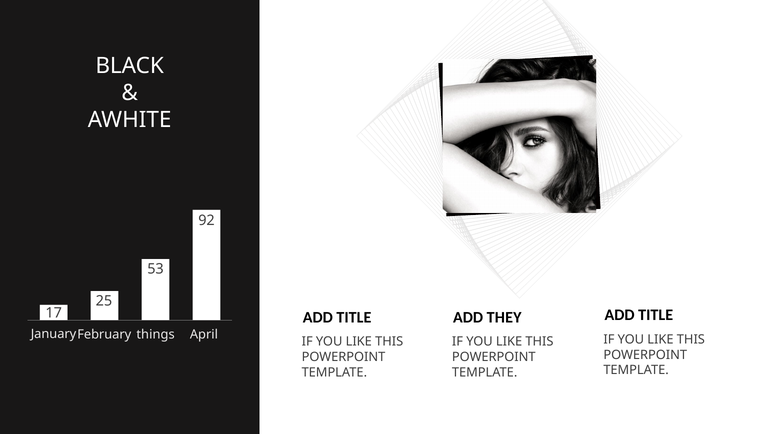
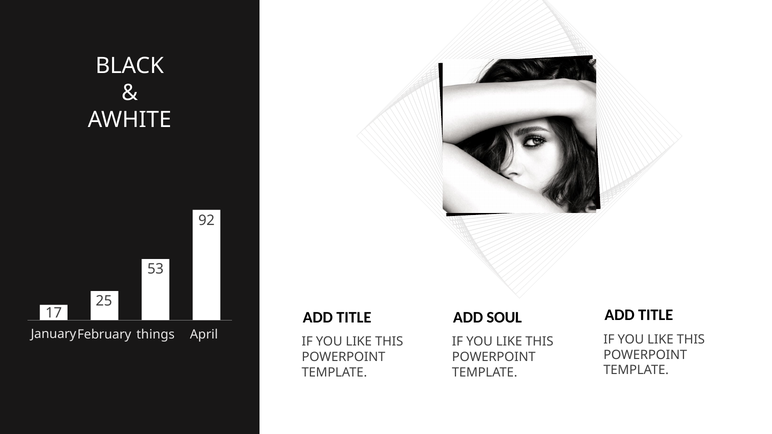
THEY: THEY -> SOUL (504, 317)
